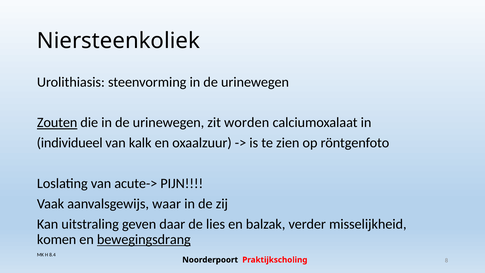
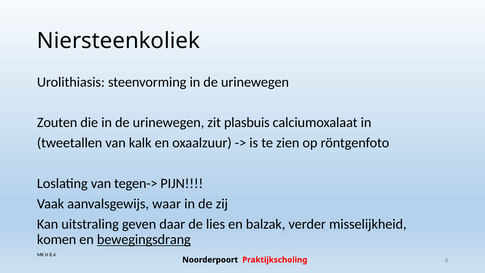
Zouten underline: present -> none (57, 123)
worden: worden -> plasbuis (247, 123)
individueel: individueel -> tweetallen (70, 143)
acute->: acute-> -> tegen-> (136, 183)
